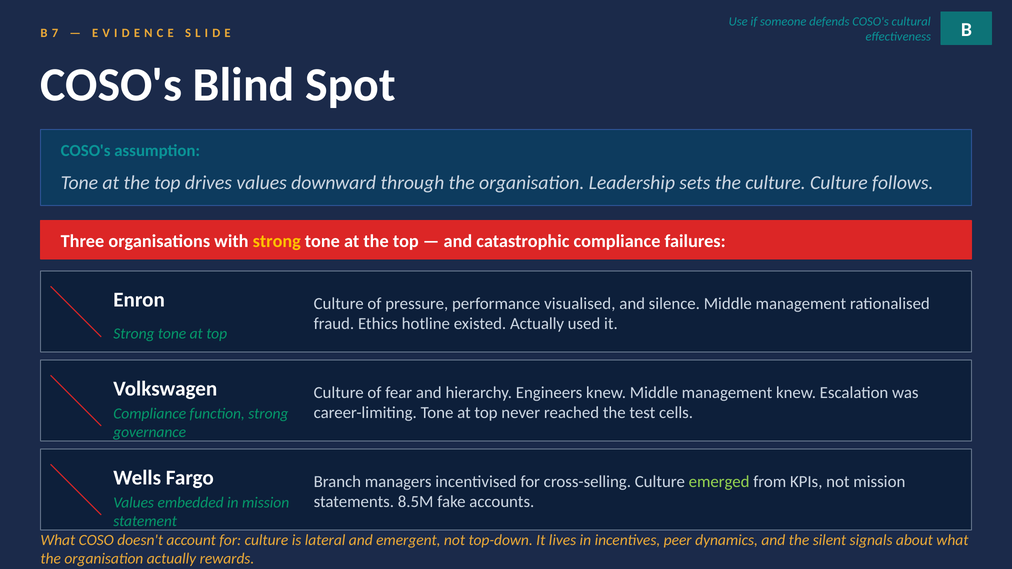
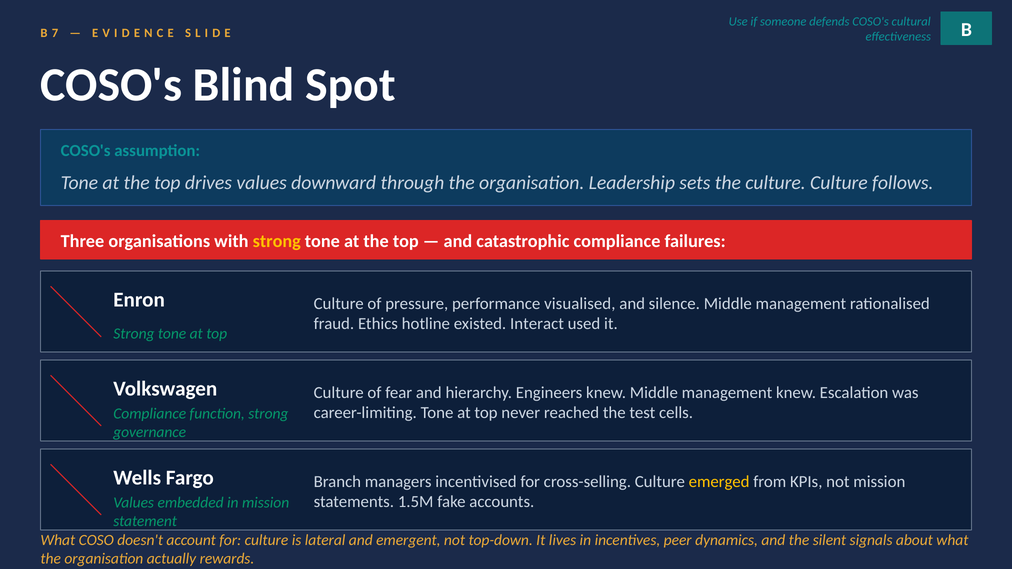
existed Actually: Actually -> Interact (537, 324)
emerged colour: light green -> yellow (719, 482)
8.5M: 8.5M -> 1.5M (416, 502)
